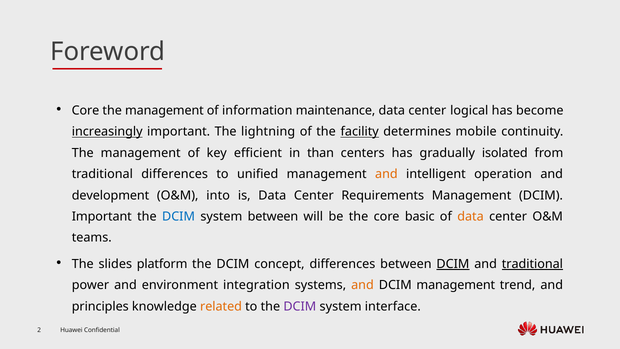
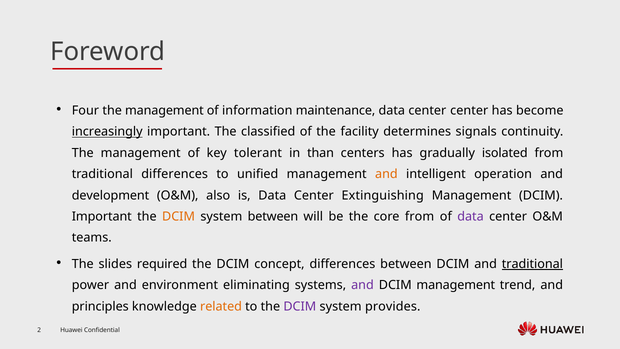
Core: Core -> Four (85, 111)
center logical: logical -> center (469, 111)
lightning: lightning -> classified (268, 132)
facility underline: present -> none (360, 132)
mobile: mobile -> signals (476, 132)
efficient: efficient -> tolerant (258, 153)
into: into -> also (218, 195)
Requirements: Requirements -> Extinguishing (383, 195)
DCIM colour: blue -> orange (179, 216)
core basic: basic -> from (420, 216)
data colour: orange -> purple (470, 216)
platform: platform -> required (162, 264)
DCIM underline: present -> none (453, 264)
integration: integration -> eliminating (256, 285)
and colour: orange -> purple (362, 285)
interface: interface -> provides (393, 306)
